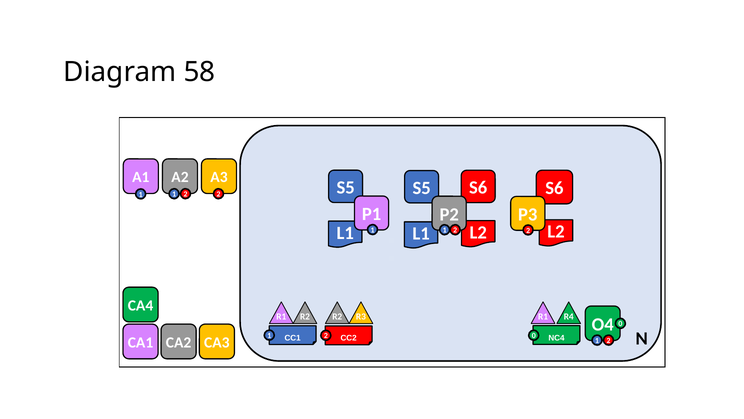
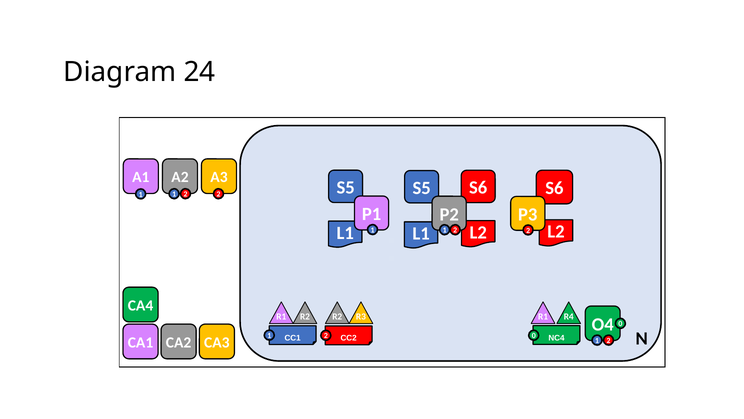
58: 58 -> 24 (199, 72)
